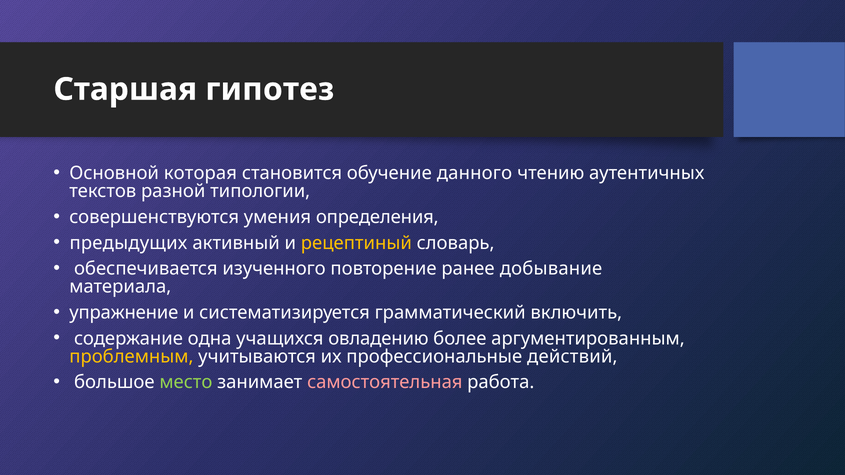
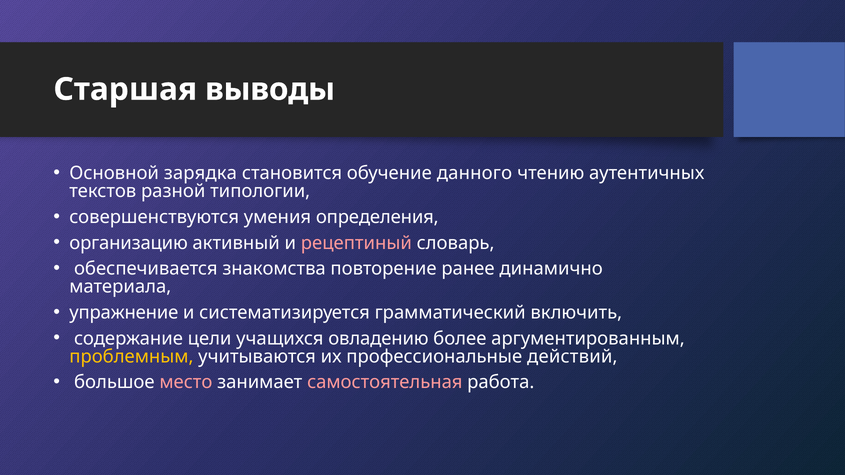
гипотез: гипотез -> выводы (270, 89)
которая: которая -> зарядка (200, 173)
предыдущих: предыдущих -> организацию (129, 243)
рецептиный colour: yellow -> pink (356, 243)
изученного: изученного -> знакомства (274, 269)
добывание: добывание -> динамично (551, 269)
одна: одна -> цели (210, 339)
место colour: light green -> pink (186, 383)
